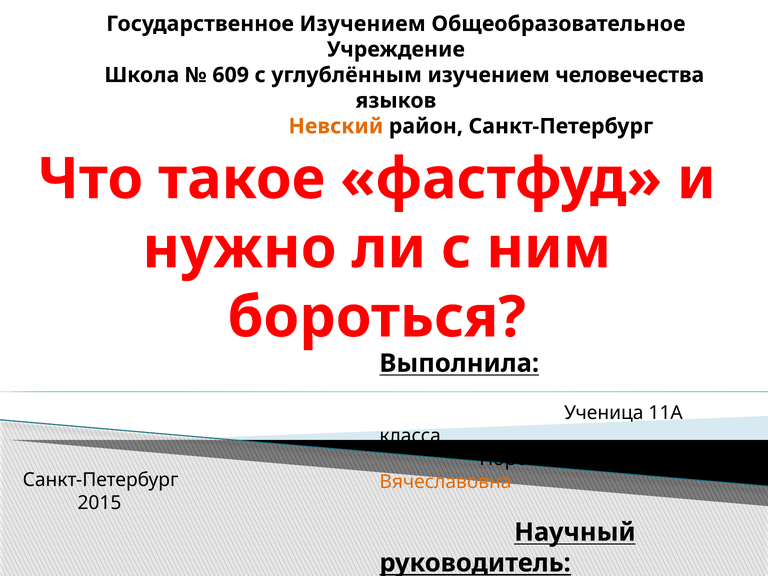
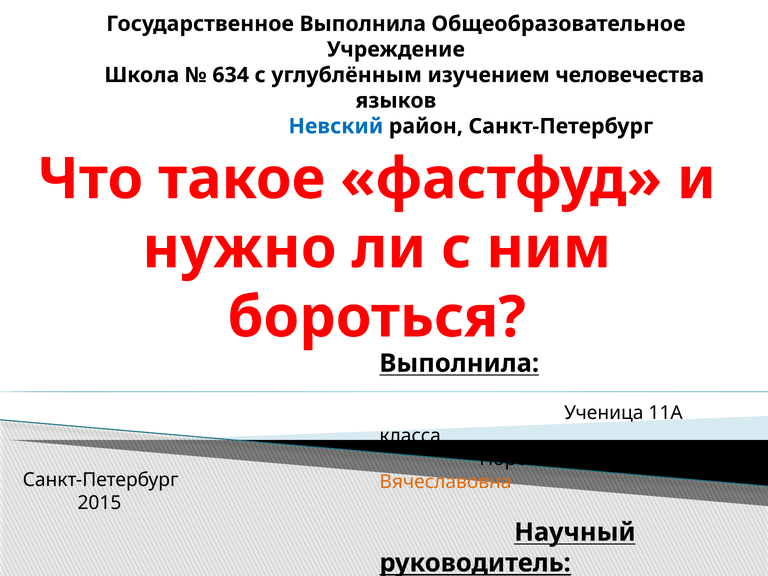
Государственное Изучением: Изучением -> Выполнила (363, 24)
609: 609 -> 634 (231, 75)
Невский colour: orange -> blue (336, 126)
